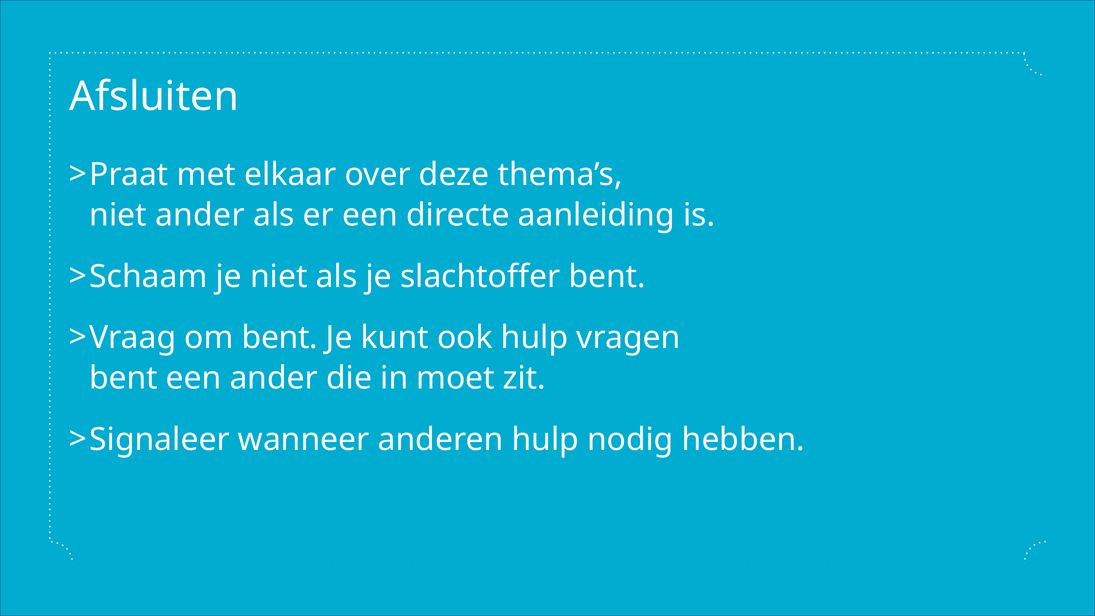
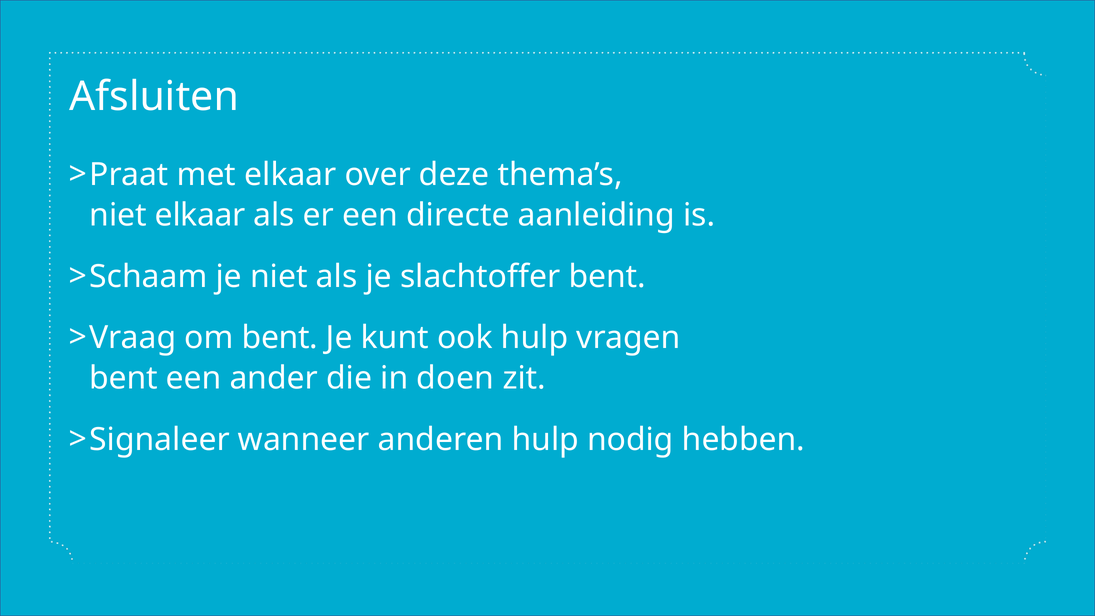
niet ander: ander -> elkaar (200, 215)
moet: moet -> doen (455, 378)
